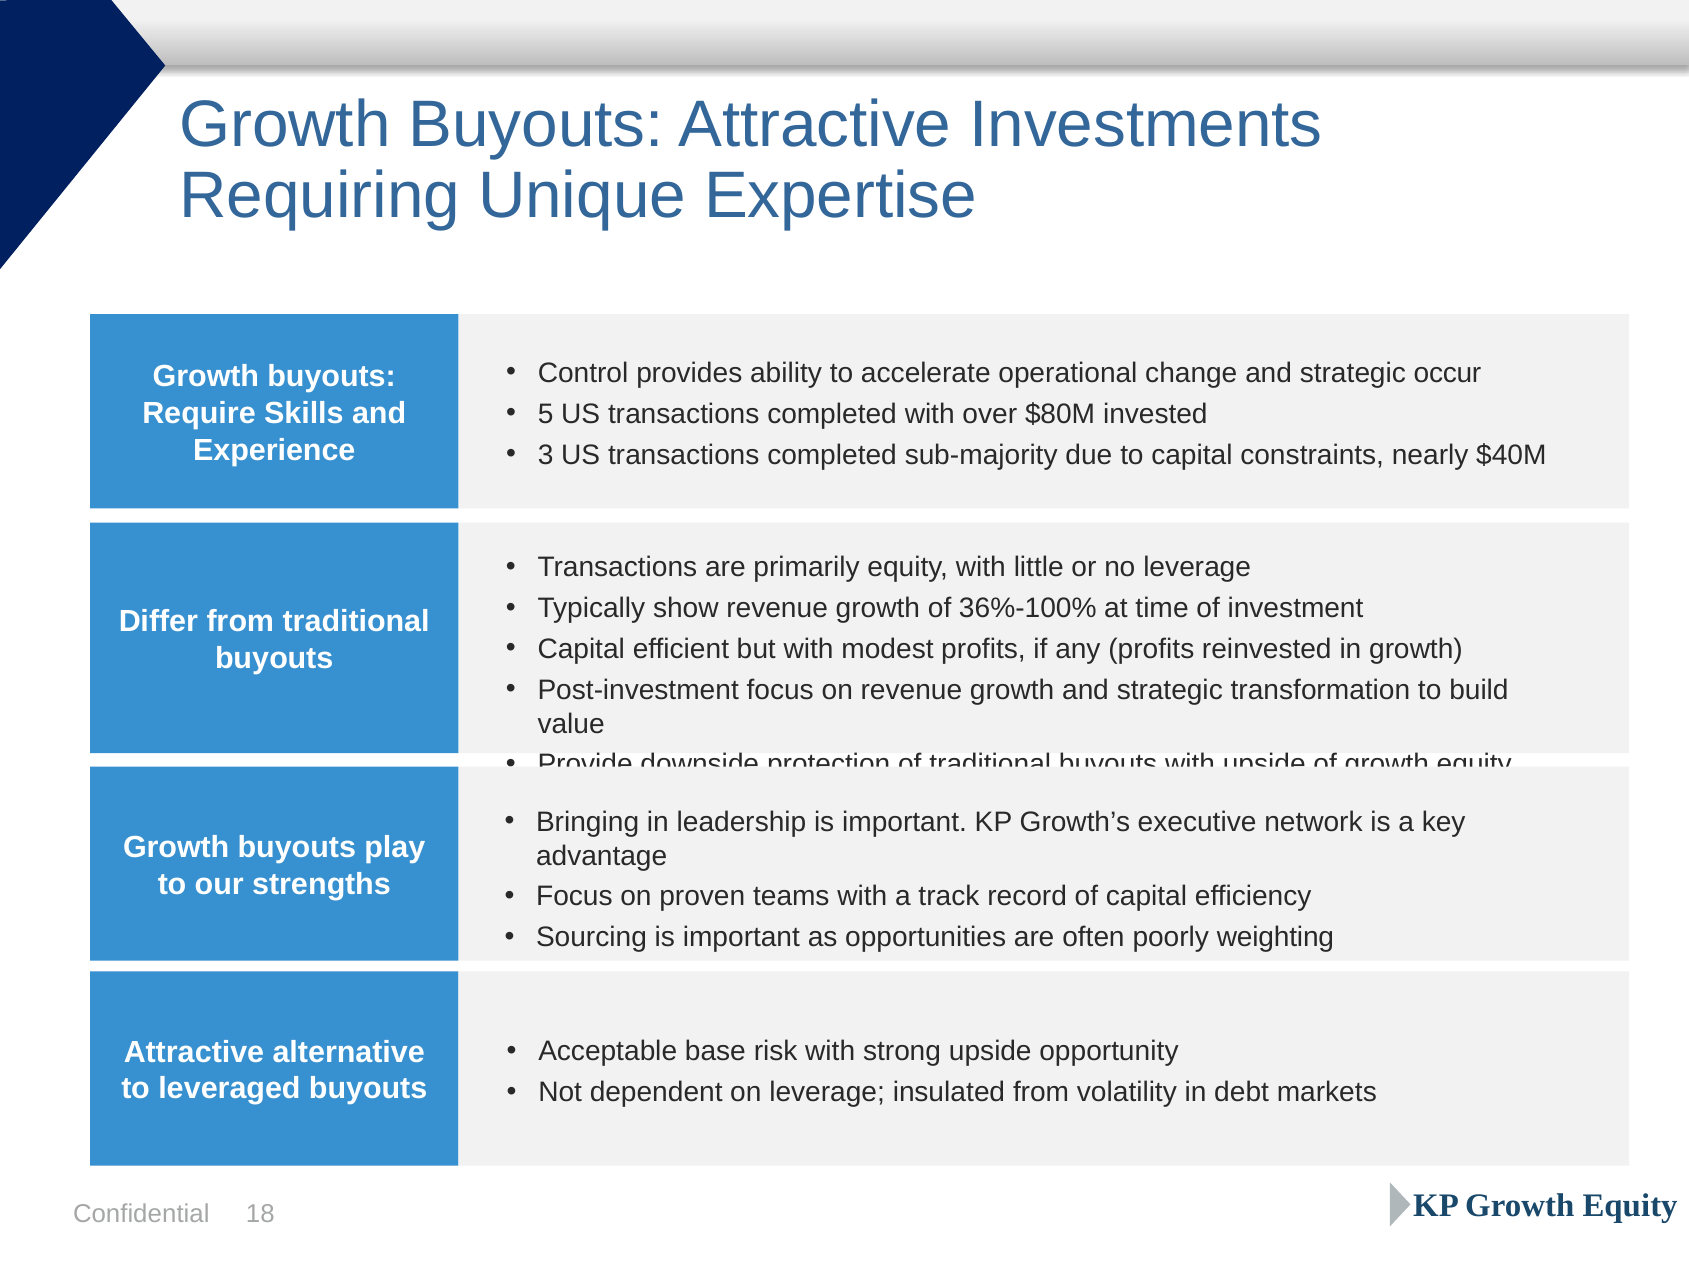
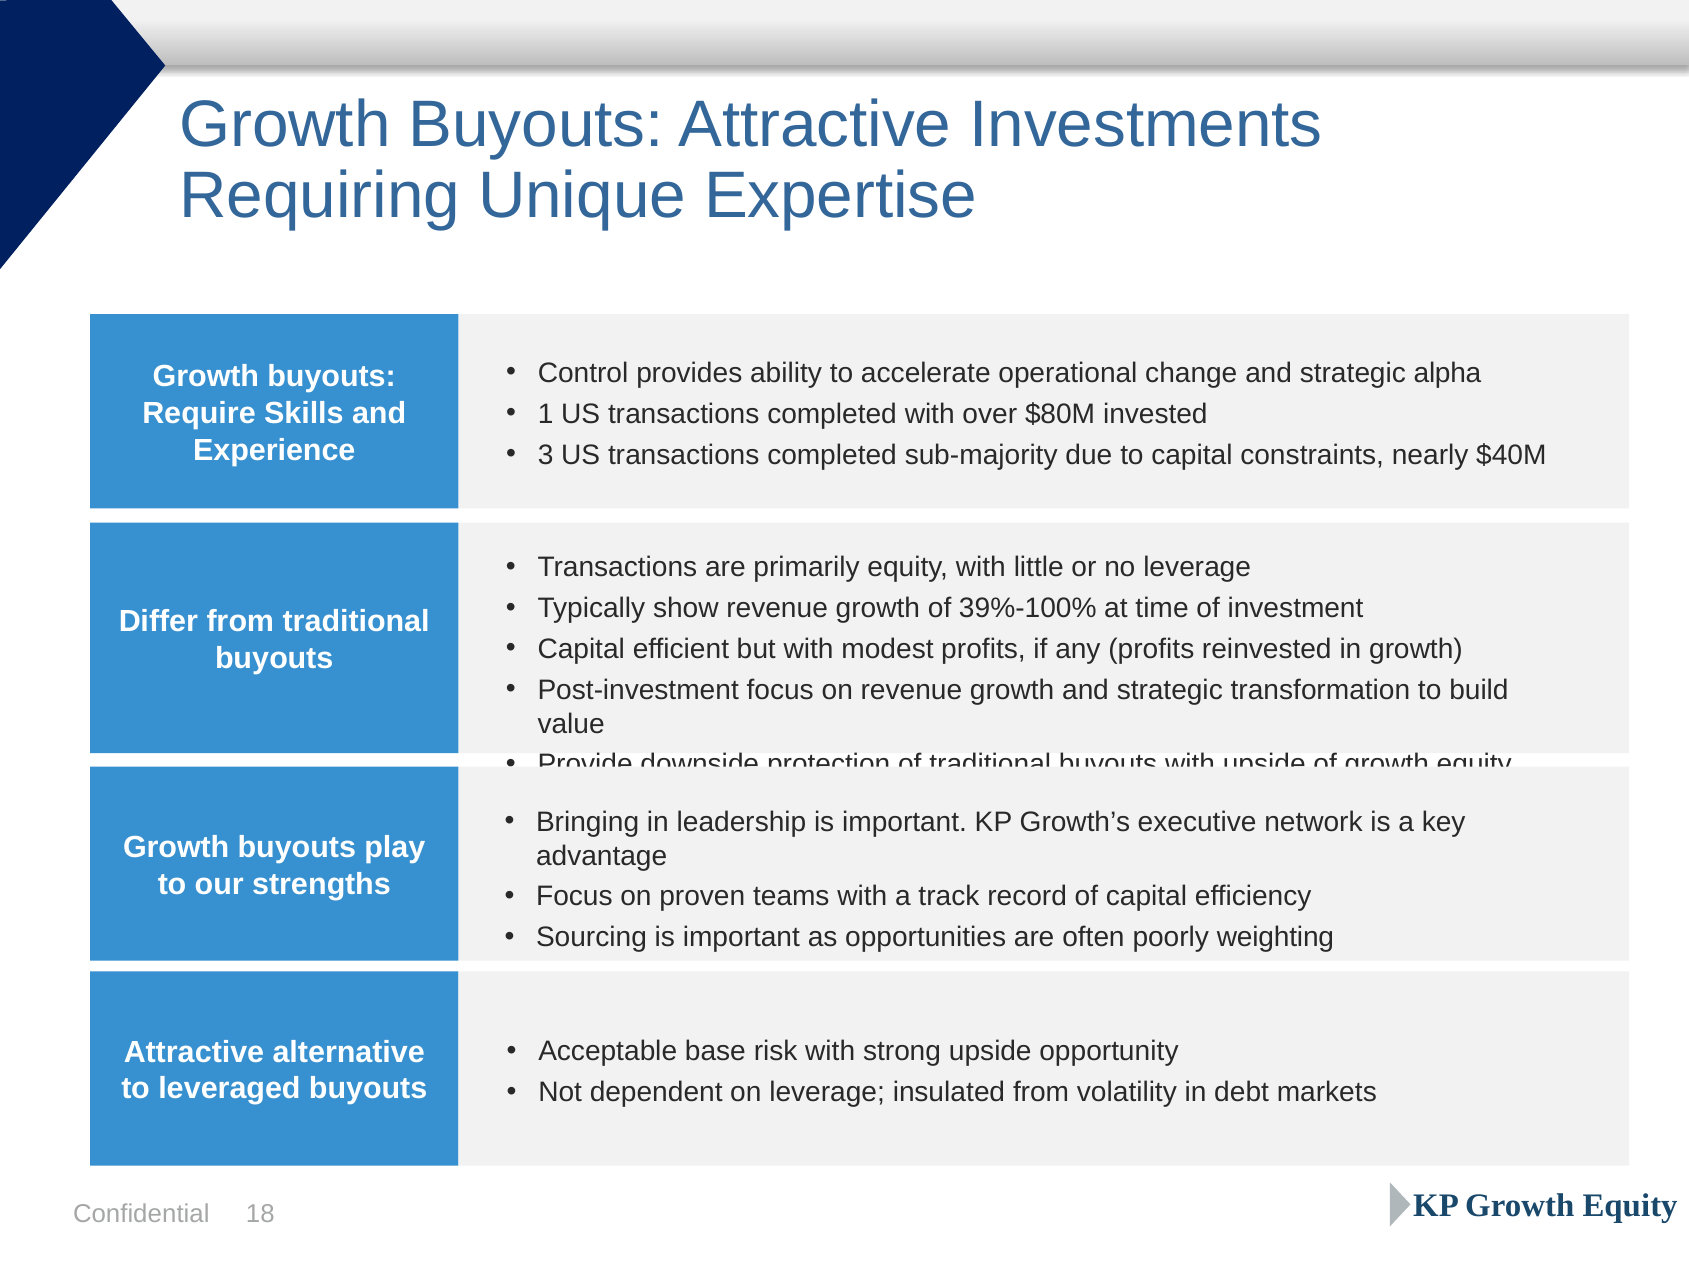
occur: occur -> alpha (1448, 373)
5: 5 -> 1 (546, 414)
36%-100%: 36%-100% -> 39%-100% (1028, 608)
